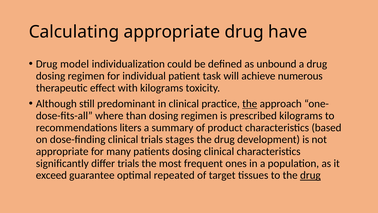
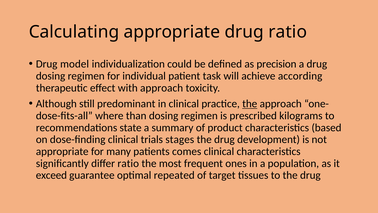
drug have: have -> ratio (288, 32)
unbound: unbound -> precision (276, 64)
numerous: numerous -> according (300, 76)
with kilograms: kilograms -> approach (162, 88)
liters: liters -> state (131, 127)
patients dosing: dosing -> comes (187, 151)
differ trials: trials -> ratio (128, 163)
drug underline: present -> none (310, 175)
